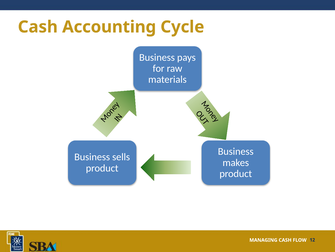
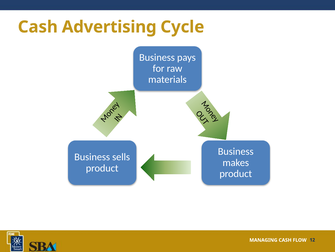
Accounting: Accounting -> Advertising (109, 27)
